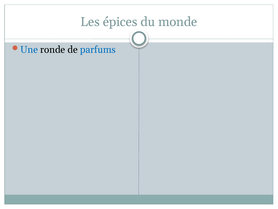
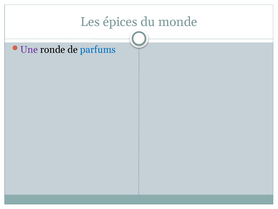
Une colour: blue -> purple (29, 50)
